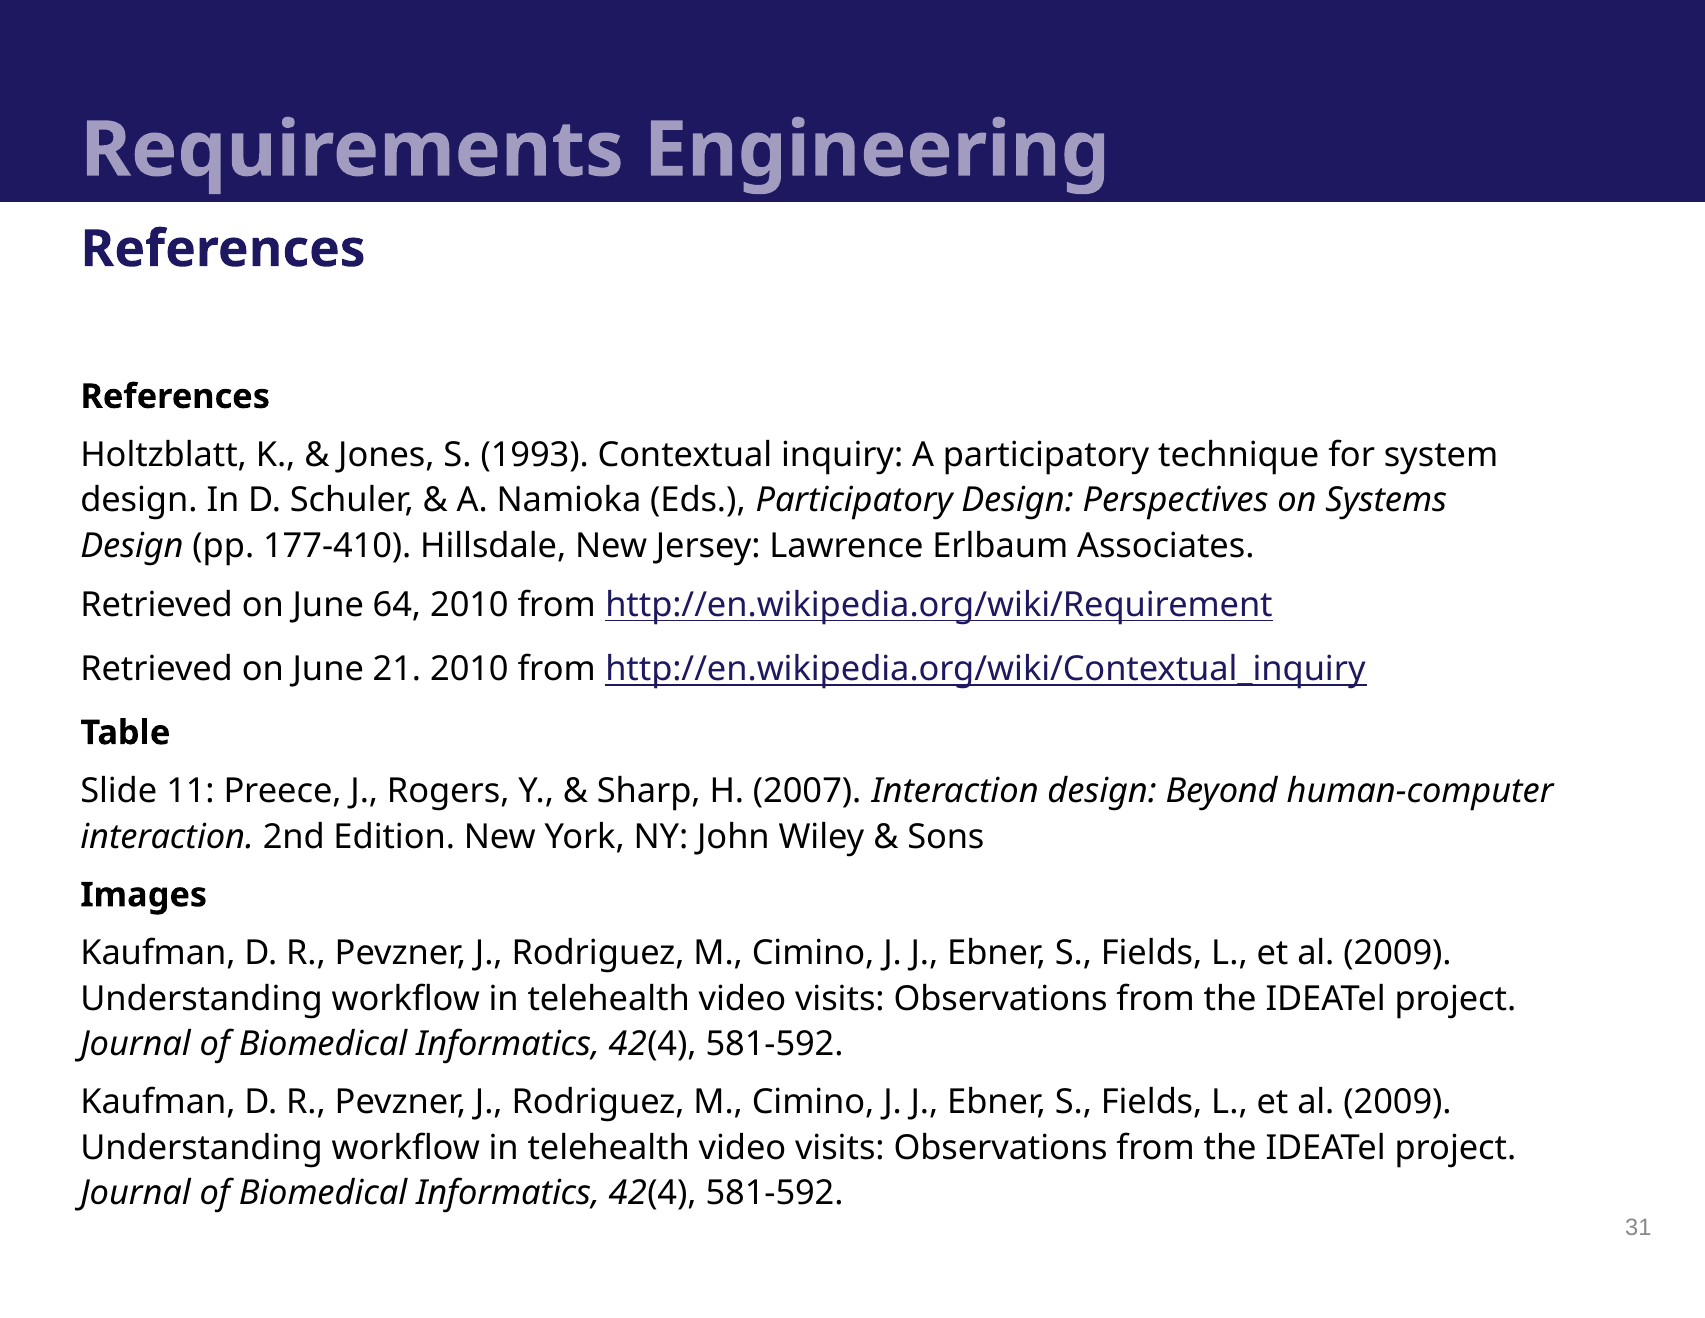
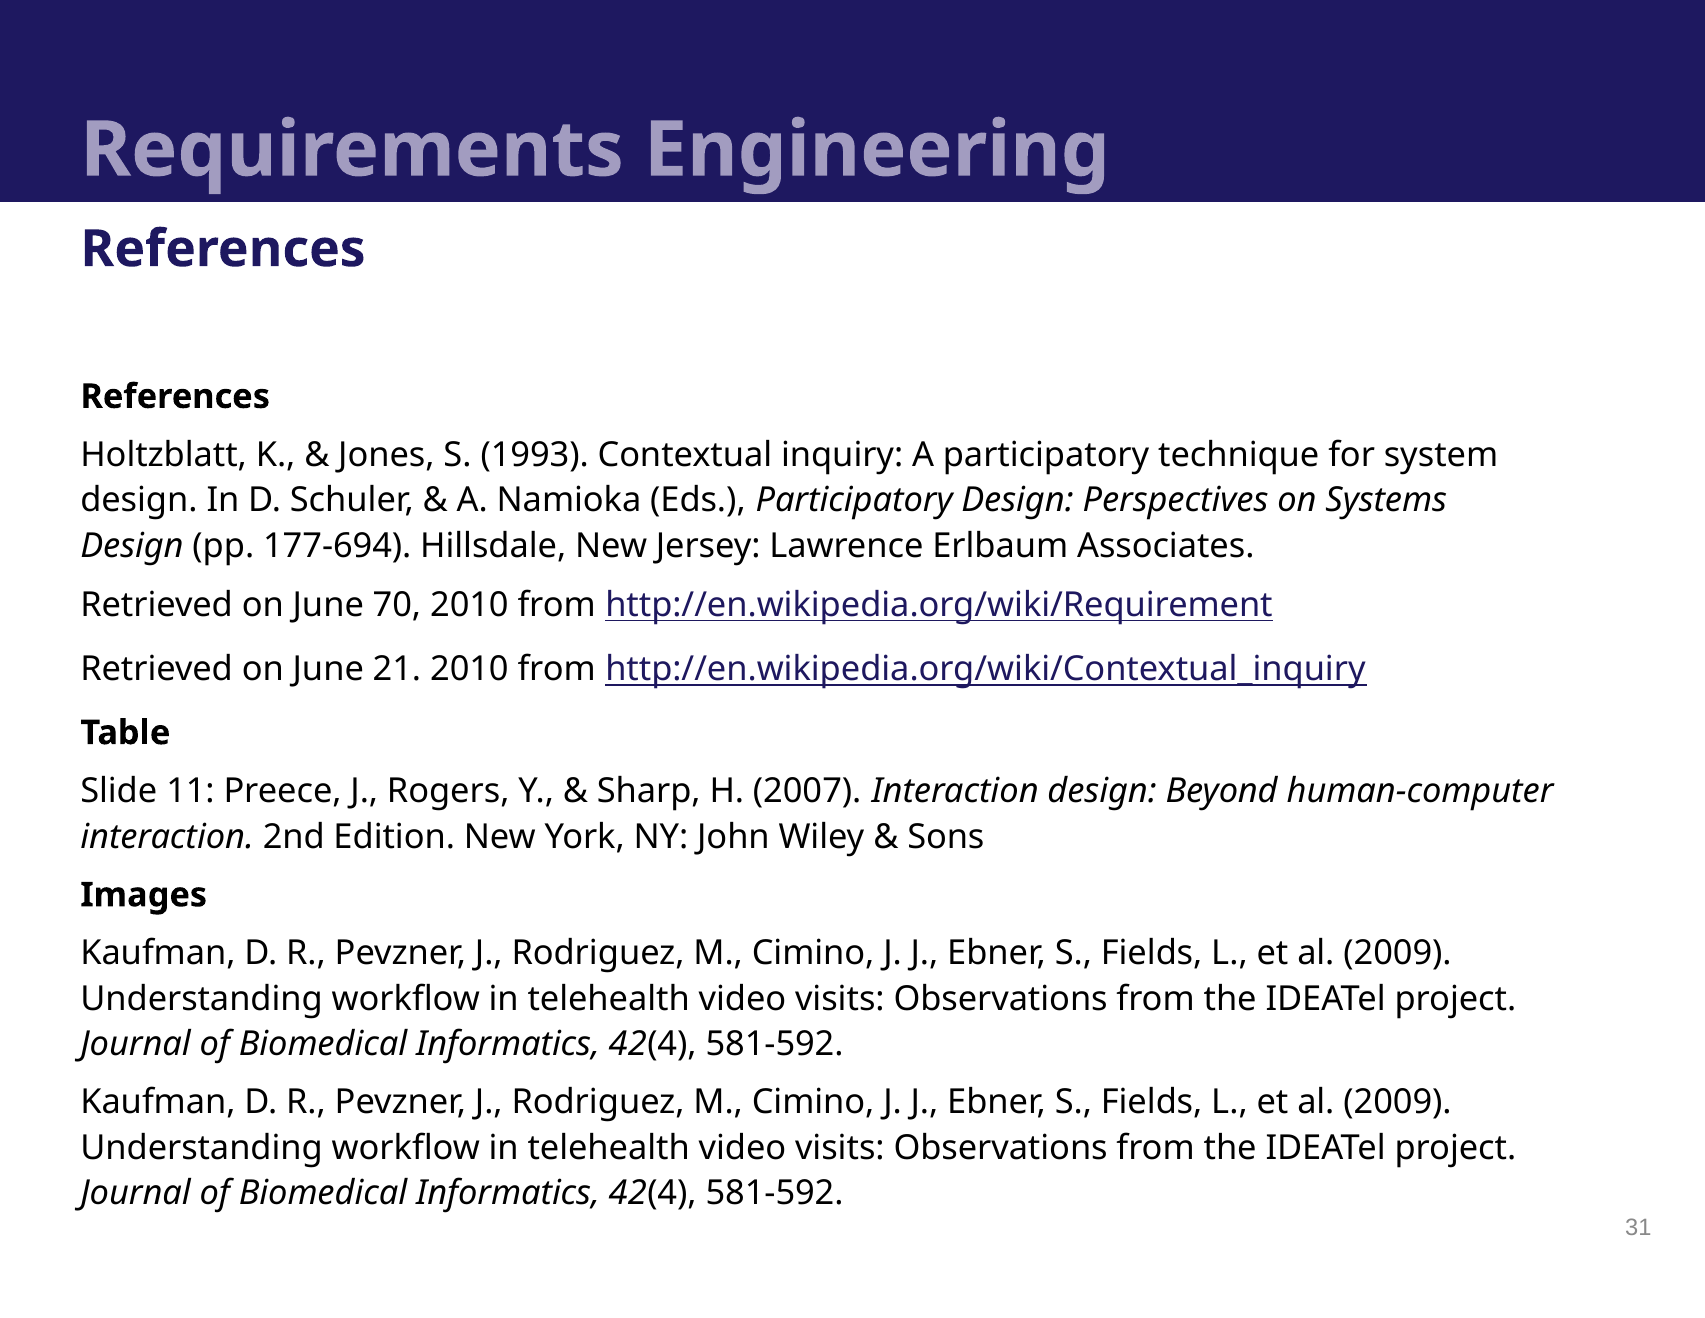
177-410: 177-410 -> 177-694 (337, 546)
64: 64 -> 70 (397, 604)
